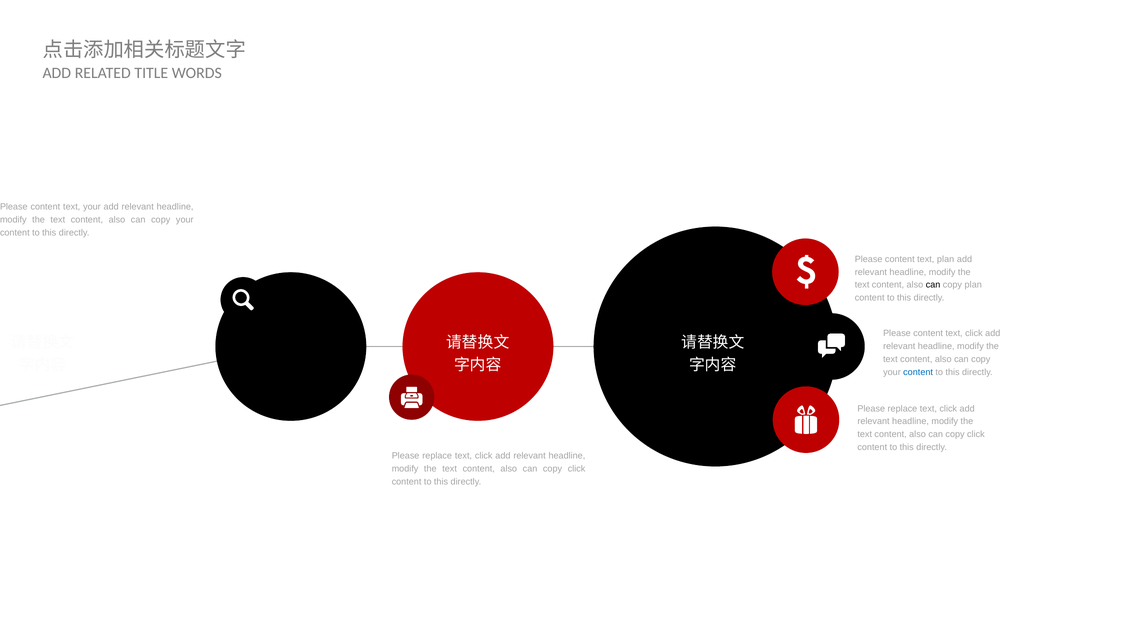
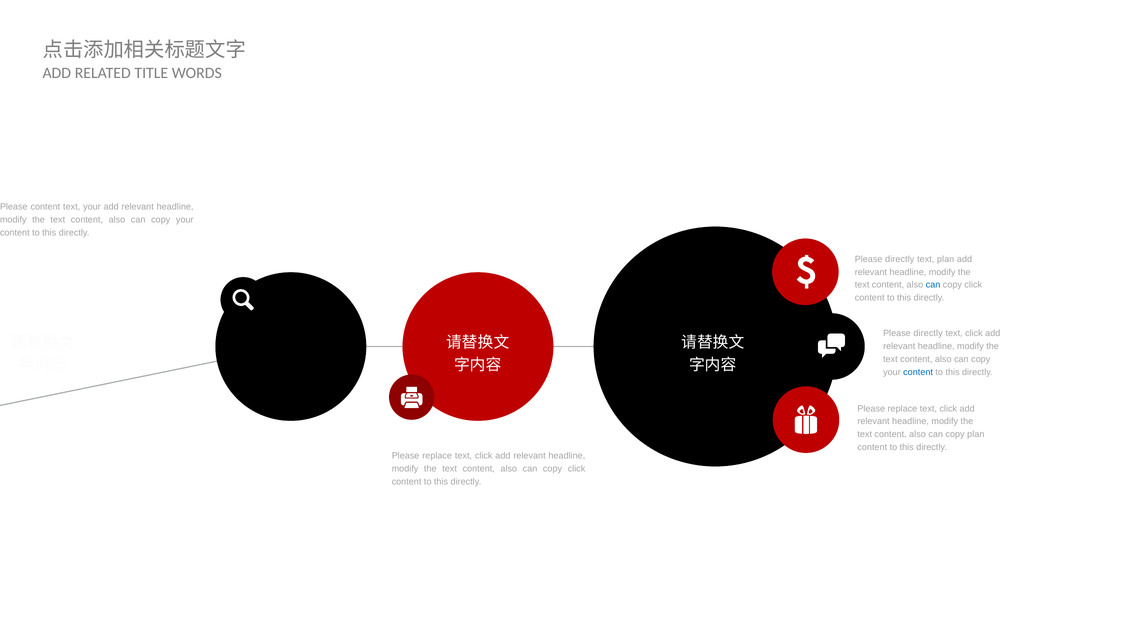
content: content -> directly (900, 259)
can colour: black -> blue (933, 285)
plan: plan -> click (973, 285)
content: content -> directly (928, 333)
click: click -> plan (976, 434)
